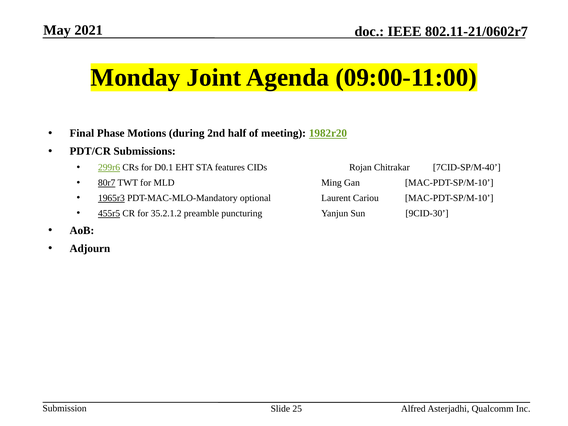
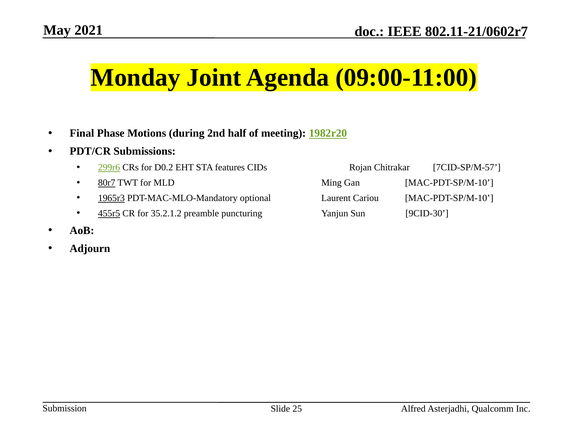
D0.1: D0.1 -> D0.2 (164, 167)
7CID-SP/M-40: 7CID-SP/M-40 -> 7CID-SP/M-57 (467, 167)
